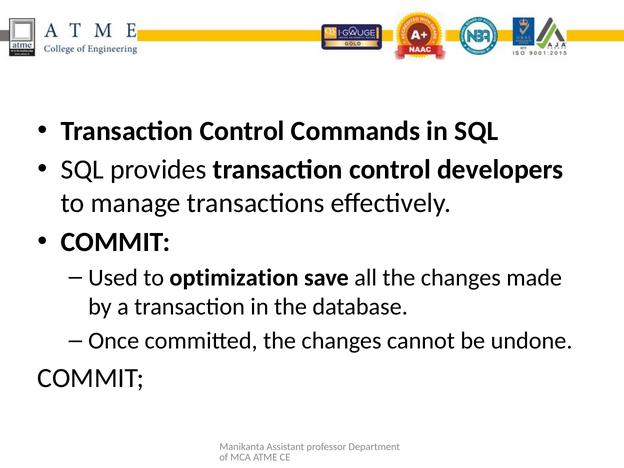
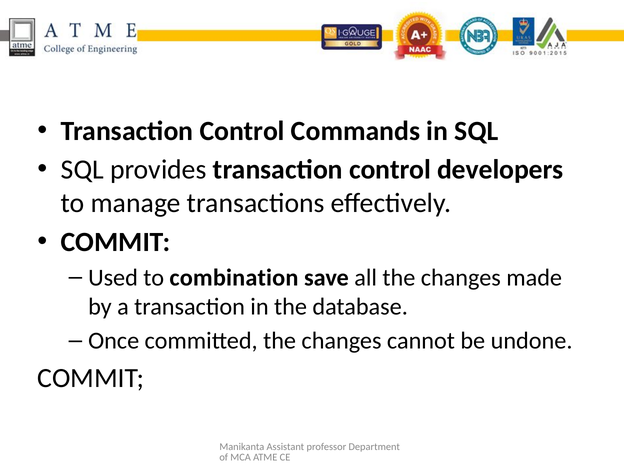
optimization: optimization -> combination (234, 278)
